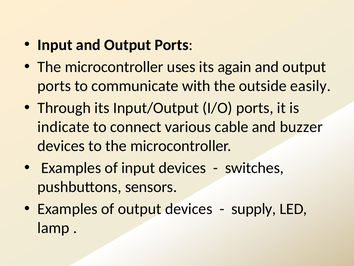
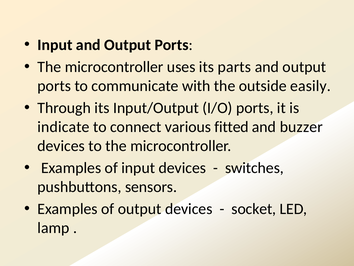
again: again -> parts (234, 67)
cable: cable -> fitted (232, 127)
supply: supply -> socket (254, 209)
